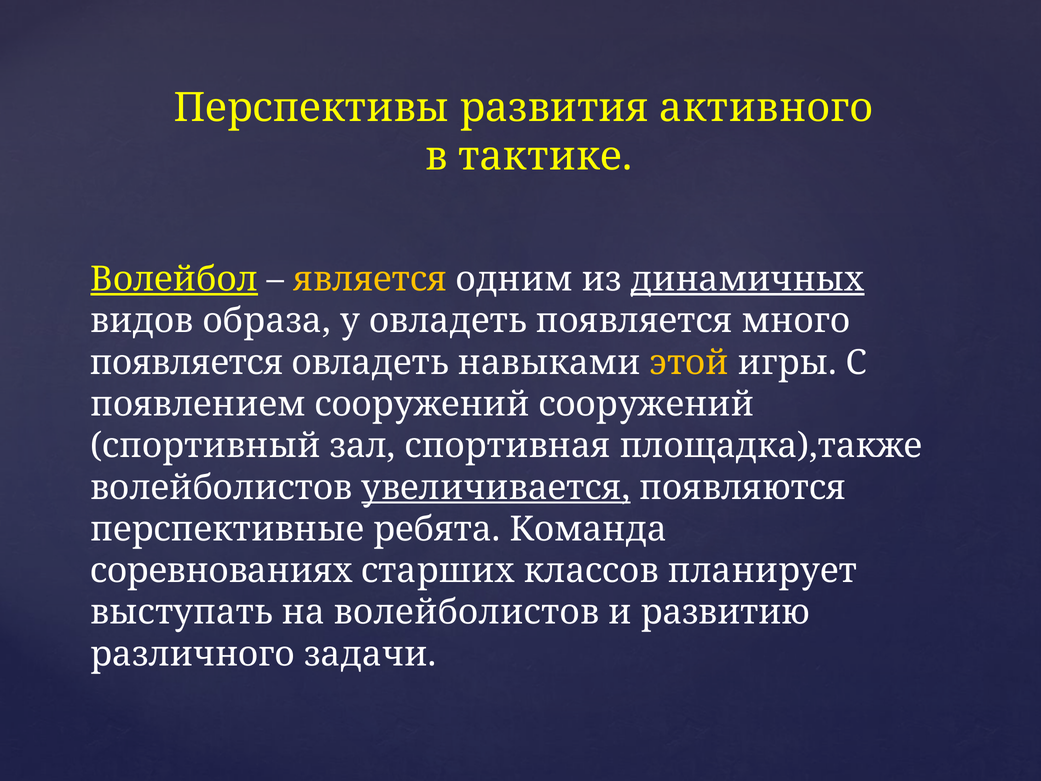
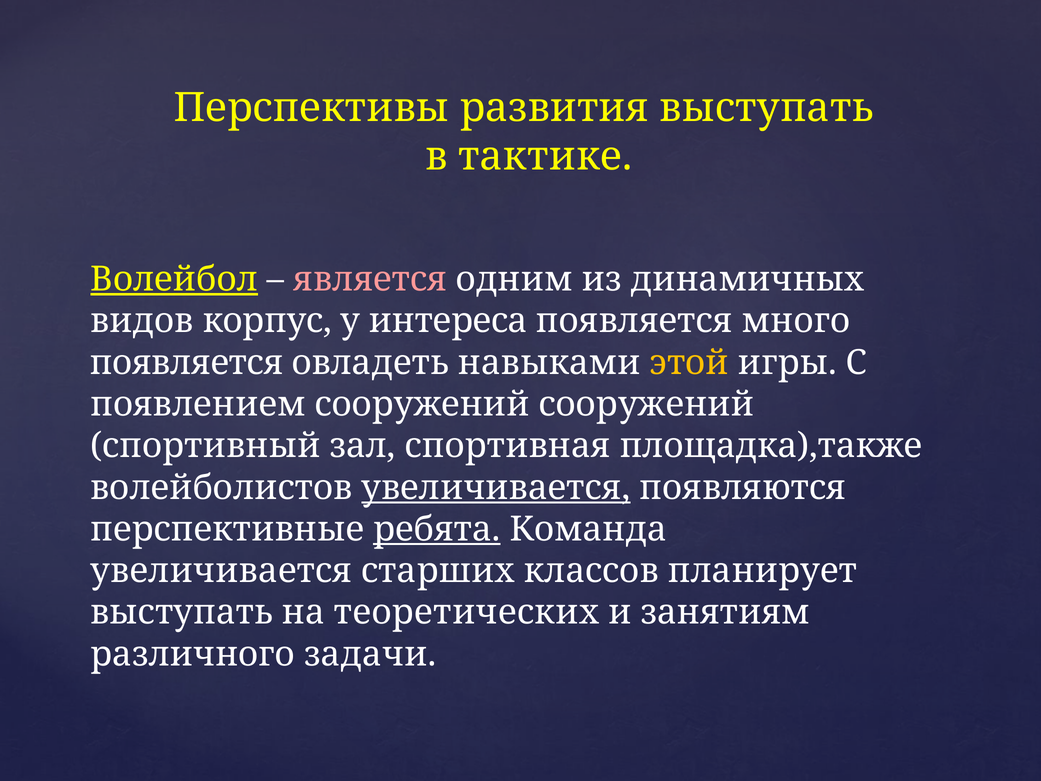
развития активного: активного -> выступать (766, 108)
является colour: yellow -> pink (370, 279)
динамичных underline: present -> none (747, 279)
образа: образа -> корпус (267, 321)
у овладеть: овладеть -> интереса (448, 321)
ребята underline: none -> present (437, 529)
соревнованиях: соревнованиях -> увеличивается (221, 571)
на волейболистов: волейболистов -> теоретических (467, 612)
развитию: развитию -> занятиям (725, 612)
